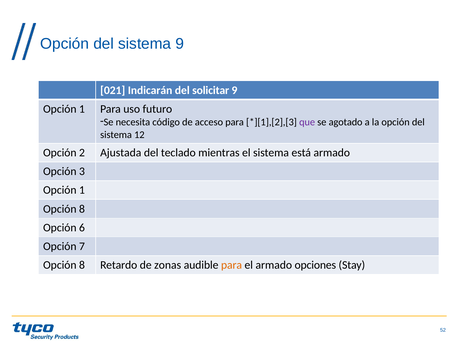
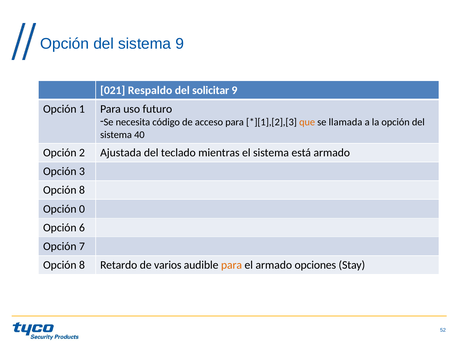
Indicarán: Indicarán -> Respaldo (150, 90)
que colour: purple -> orange (307, 122)
agotado: agotado -> llamada (345, 122)
12: 12 -> 40 (139, 135)
1: 1 -> 8 (82, 190)
8: 8 -> 0 (82, 209)
zonas: zonas -> varios (168, 265)
